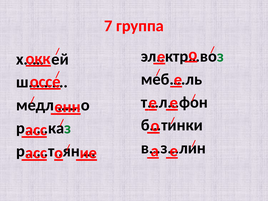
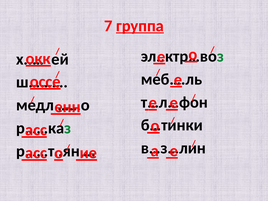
группа underline: none -> present (140, 26)
